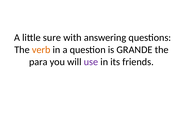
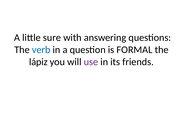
verb colour: orange -> blue (41, 50)
GRANDE: GRANDE -> FORMAL (134, 50)
para: para -> lápiz (38, 62)
